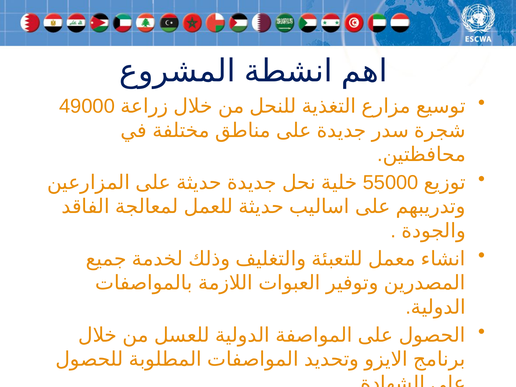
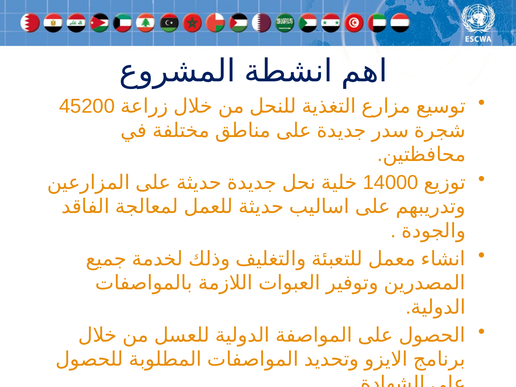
49000: 49000 -> 45200 (87, 106)
55000: 55000 -> 14000 (391, 183)
